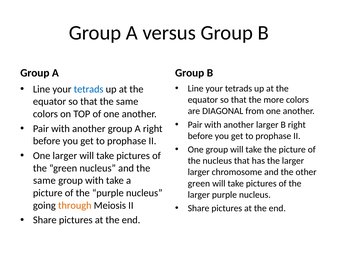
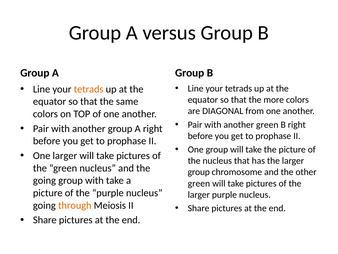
tetrads colour: blue -> orange (89, 89)
another larger: larger -> green (267, 124)
larger: larger -> group (199, 172)
same: same -> going (44, 180)
